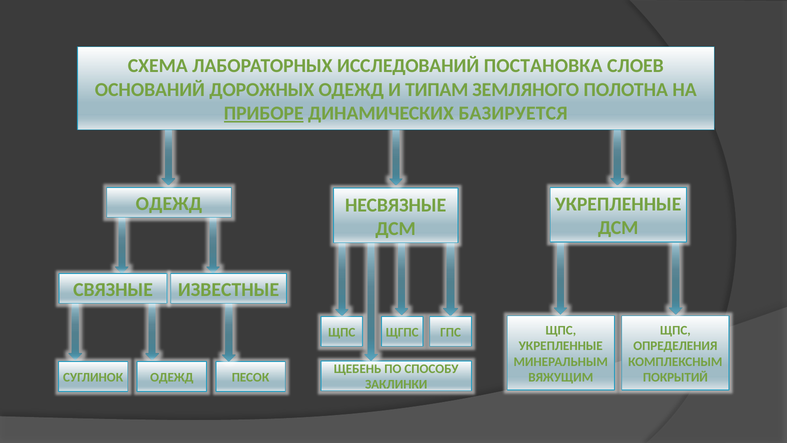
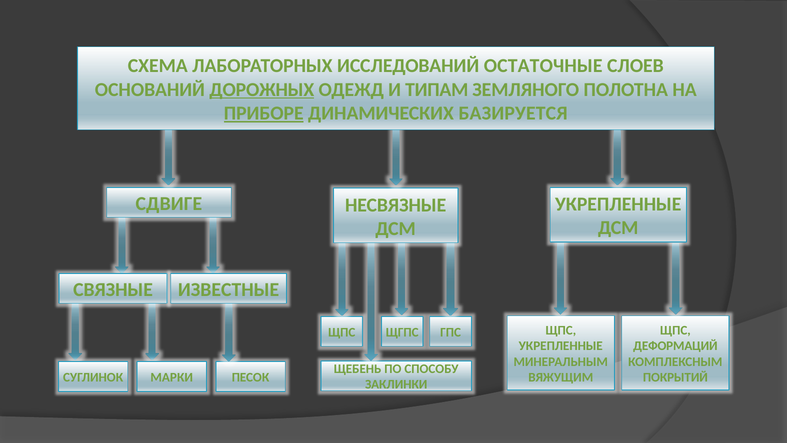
ПОСТАНОВКА: ПОСТАНОВКА -> ОСТАТОЧНЫЕ (543, 66)
ДОРОЖНЫХ underline: none -> present (262, 90)
ОДЕЖД: ОДЕЖД -> СДВИГЕ (169, 204)
ОПРЕДЕЛЕНИЯ: ОПРЕДЕЛЕНИЯ -> ДЕФОРМАЦИЙ (675, 346)
СУГЛИНОК ОДЕЖД: ОДЕЖД -> МАРКИ (172, 377)
